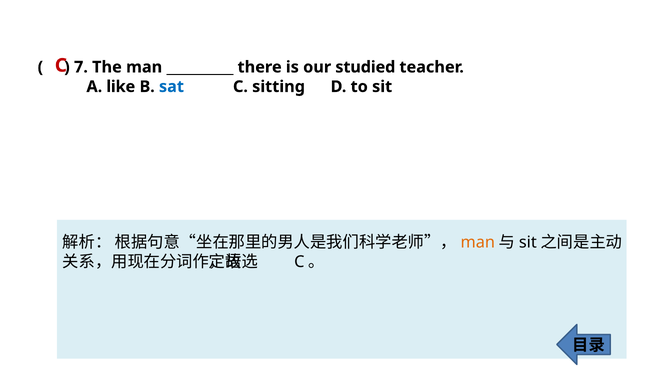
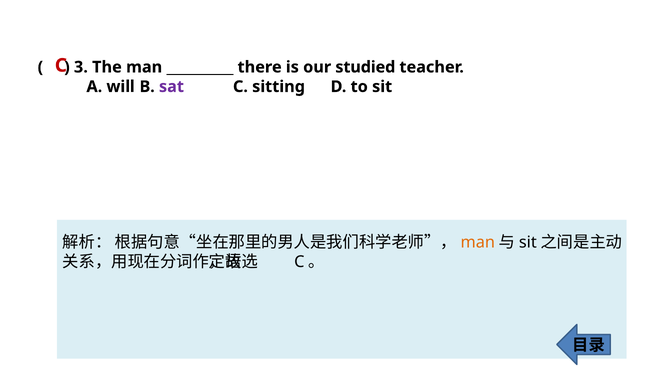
7: 7 -> 3 (81, 67)
like: like -> will (121, 87)
sat colour: blue -> purple (171, 87)
